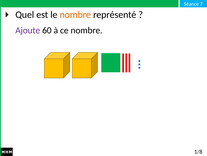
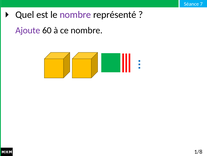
nombre colour: orange -> purple (75, 15)
